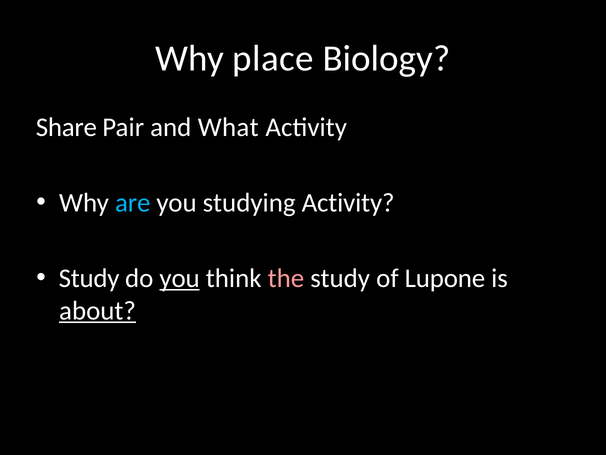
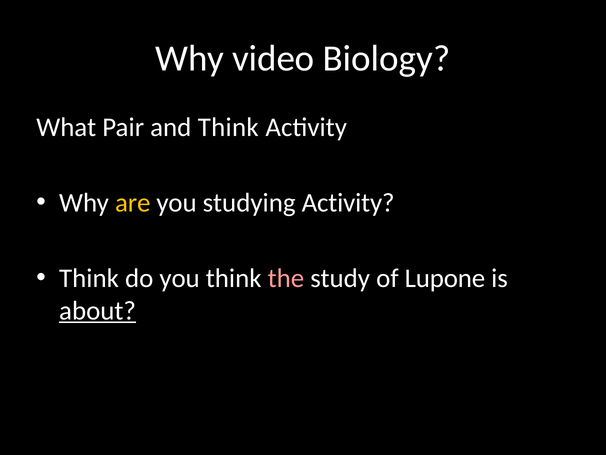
place: place -> video (273, 59)
Share: Share -> What (66, 127)
and What: What -> Think (228, 127)
are colour: light blue -> yellow (133, 203)
Study: Study -> Think (89, 278)
you underline: present -> none (180, 278)
